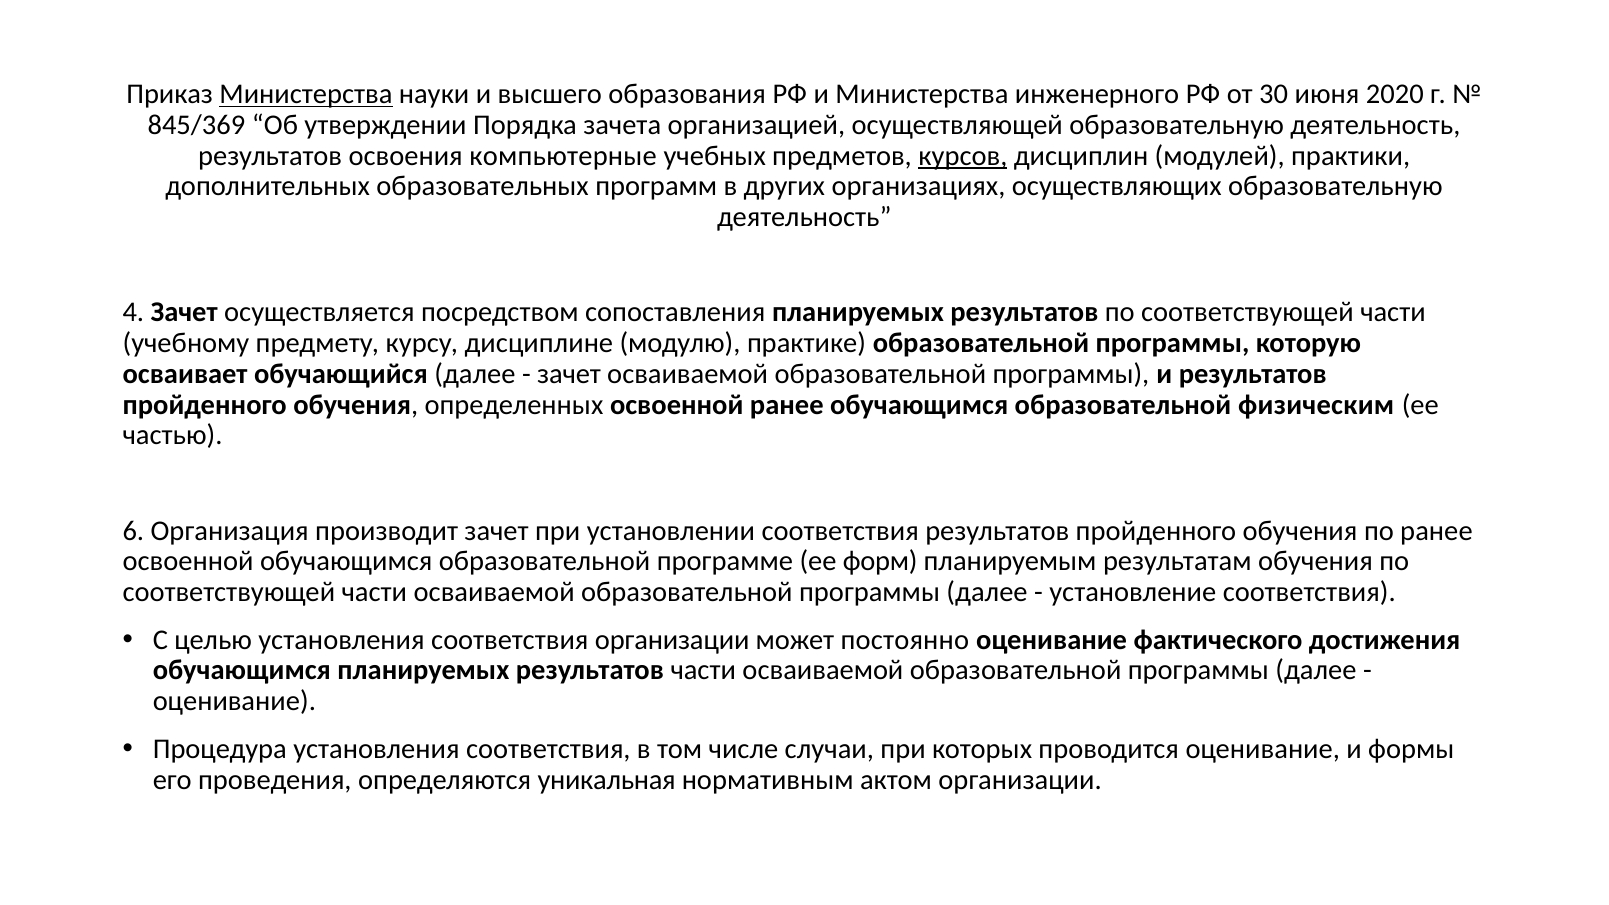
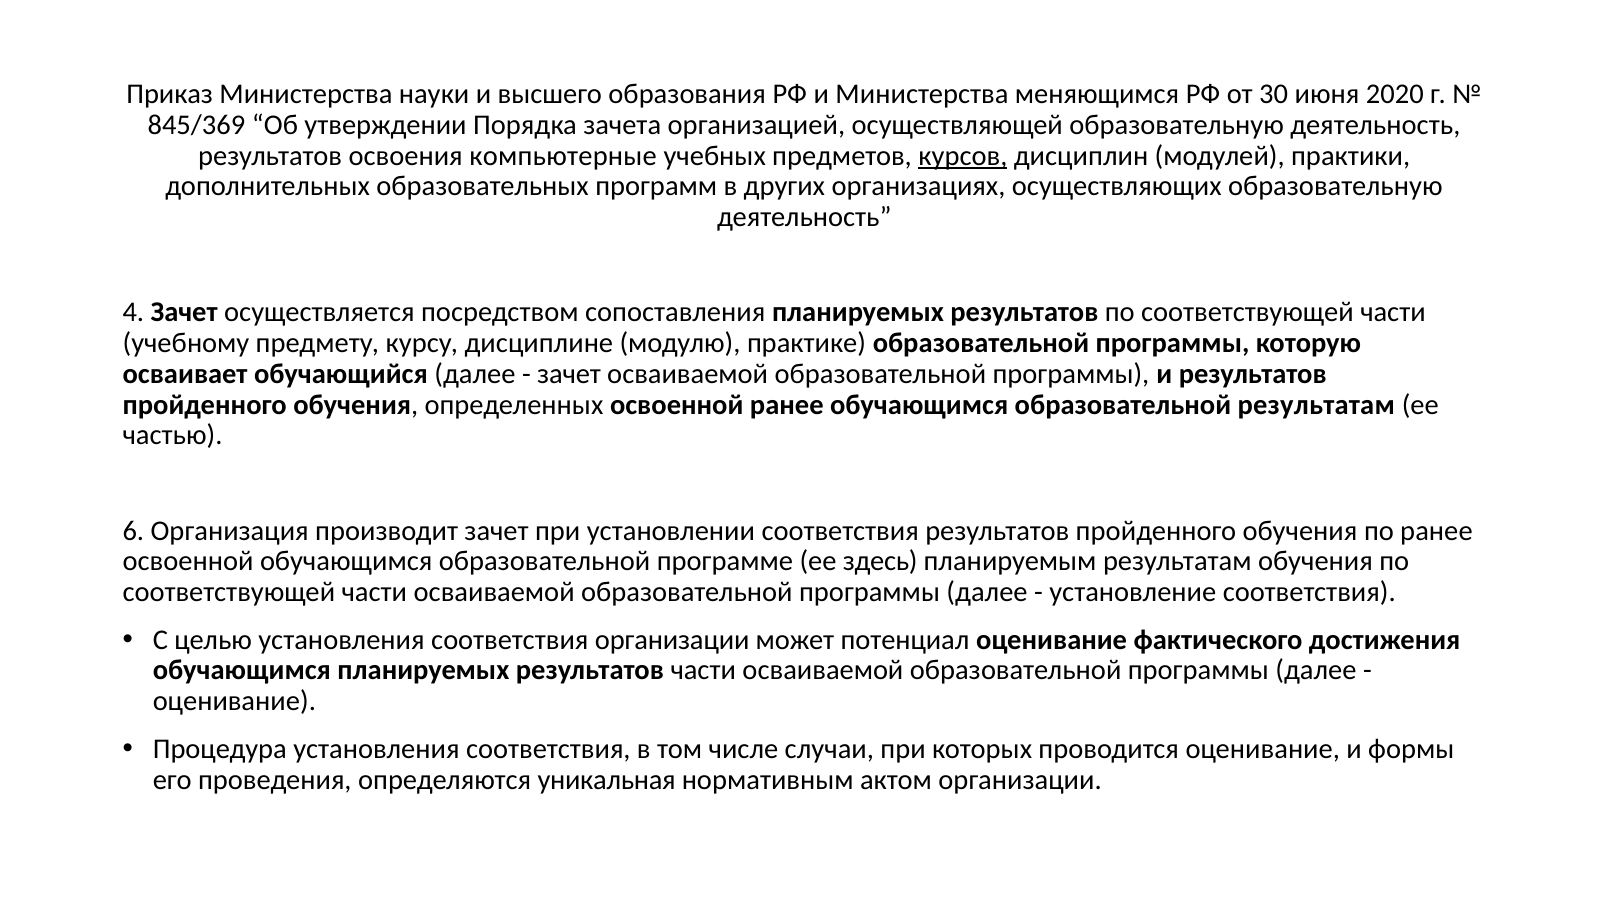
Министерства underline: present -> none (306, 94)
инженерного: инженерного -> меняющимся (1097, 94)
образовательной физическим: физическим -> результатам (1316, 405)
форм: форм -> здесь (880, 561)
постоянно: постоянно -> потенциал (905, 640)
